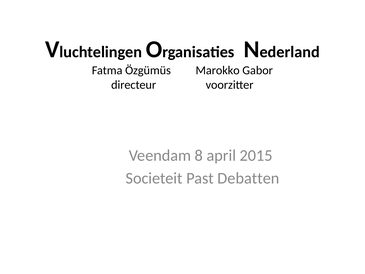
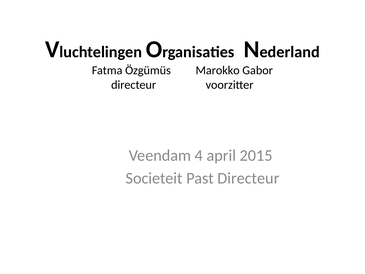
8: 8 -> 4 (199, 155)
Past Debatten: Debatten -> Directeur (248, 178)
